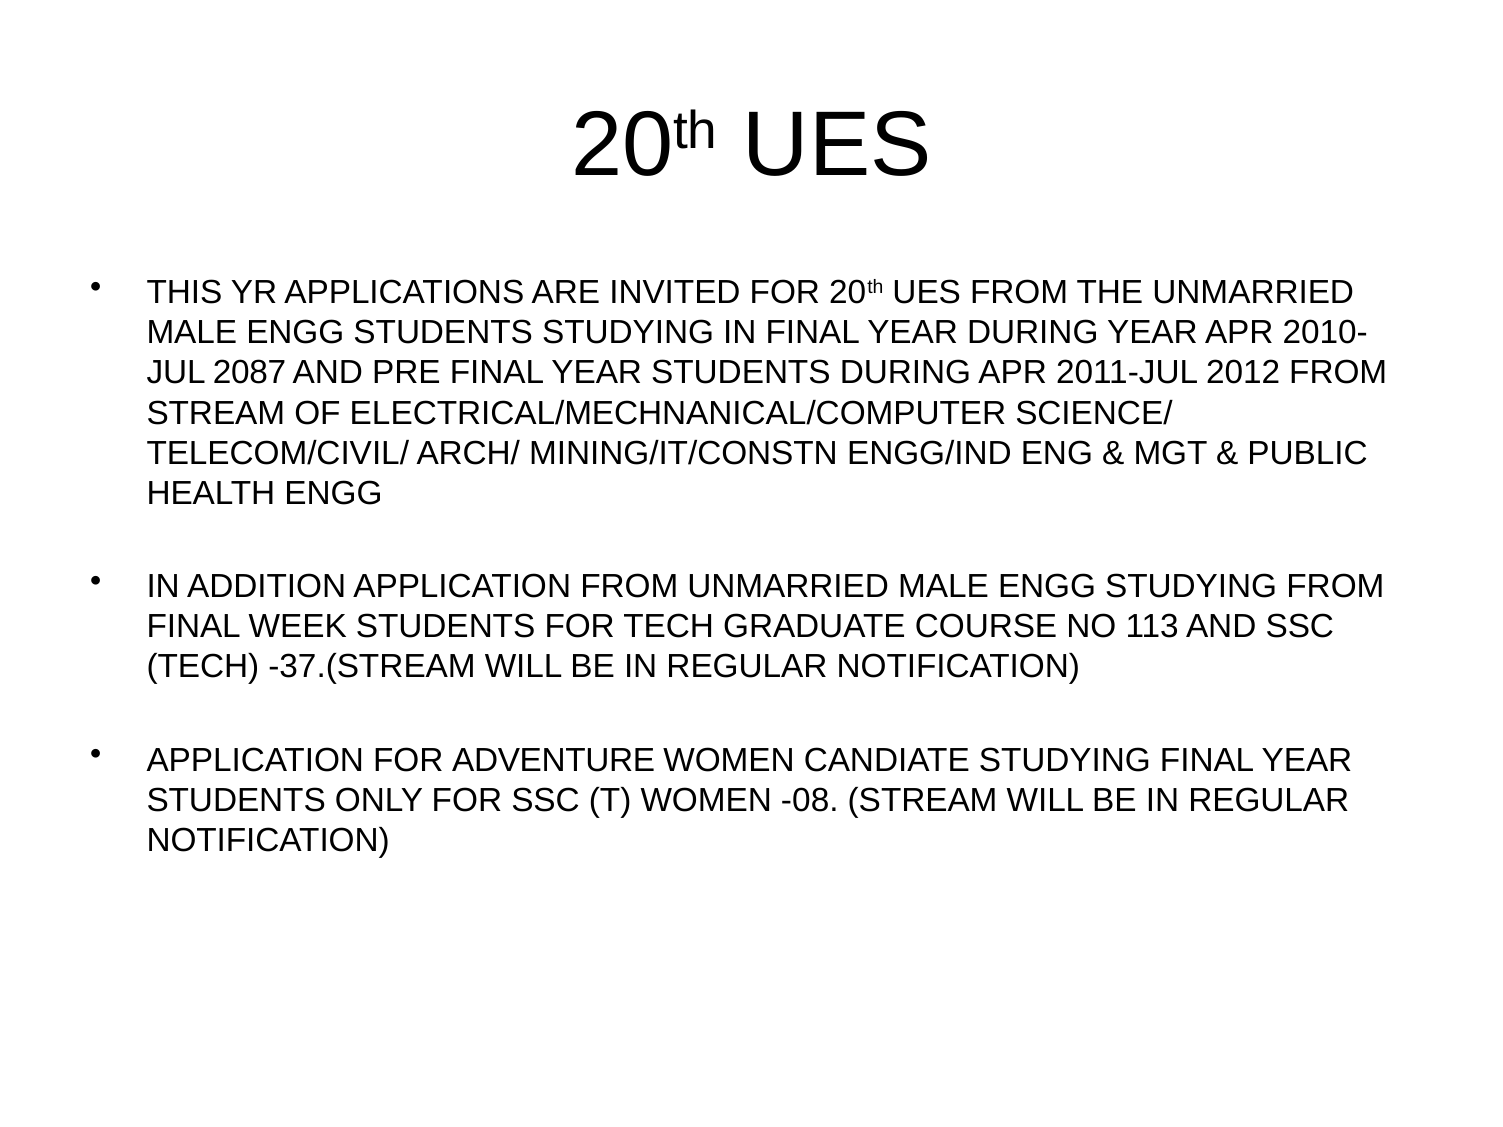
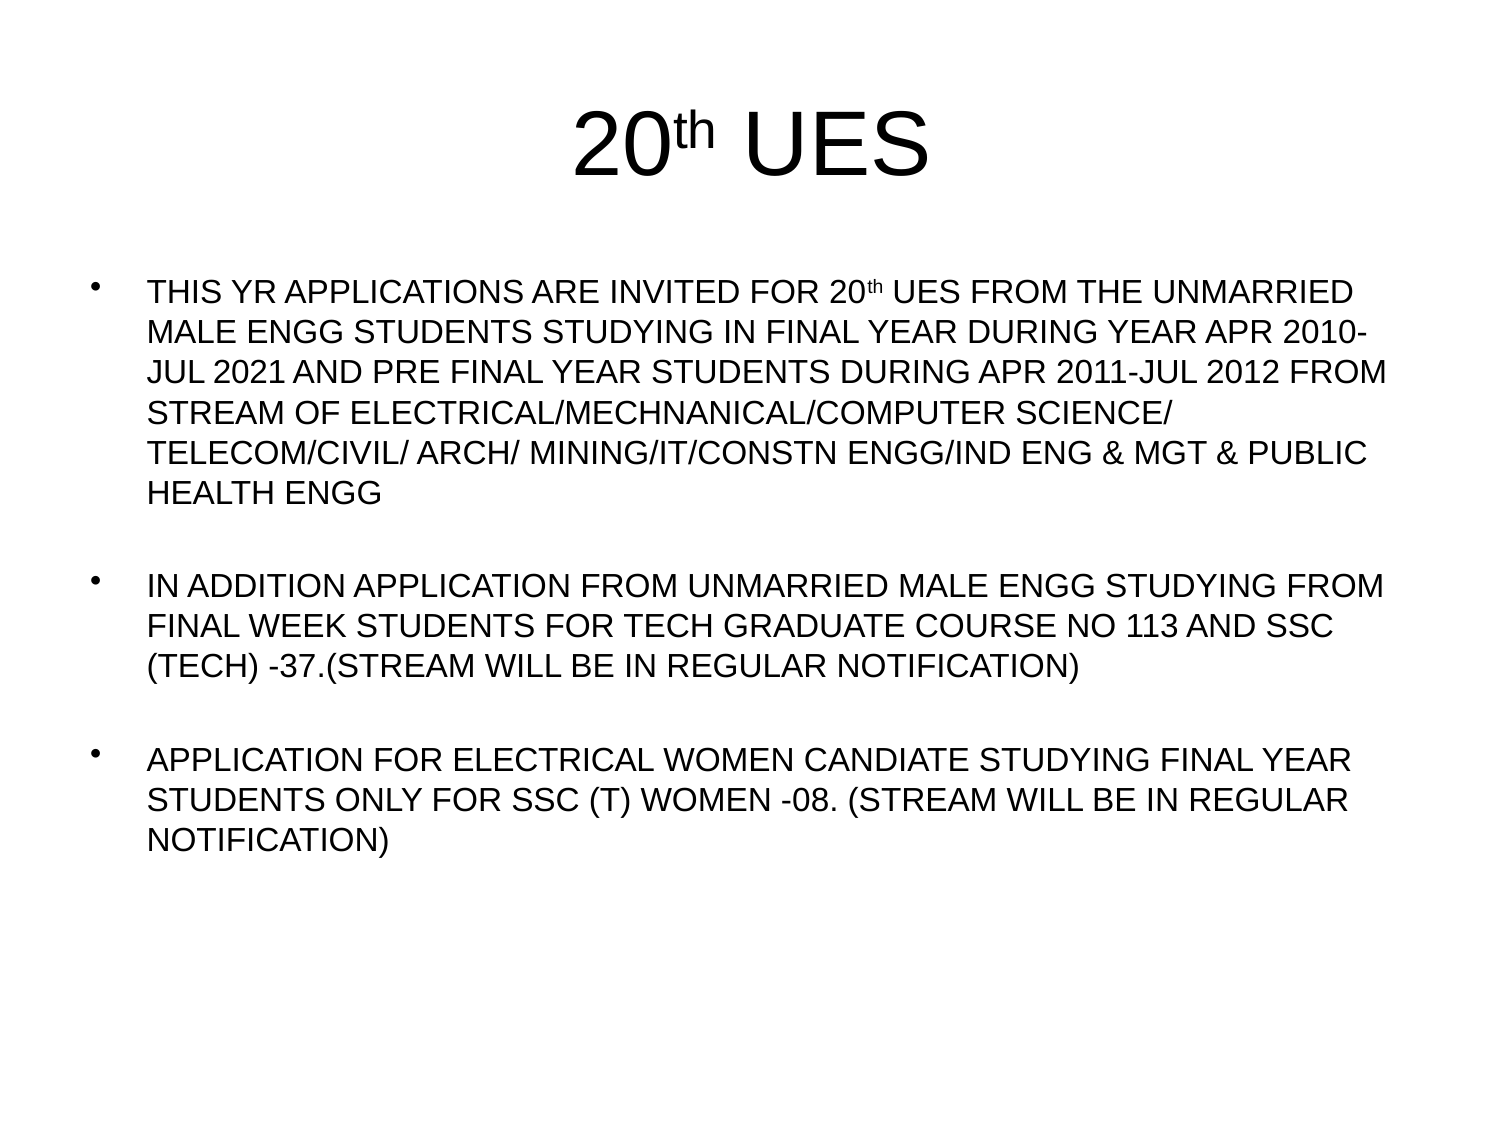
2087: 2087 -> 2021 (250, 373)
ADVENTURE: ADVENTURE -> ELECTRICAL (554, 760)
